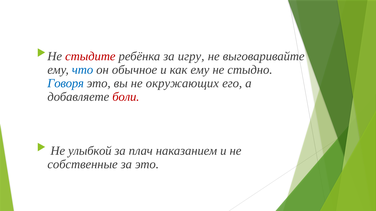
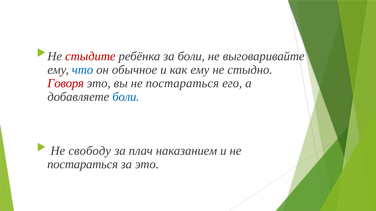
за игру: игру -> боли (191, 56)
Говоря colour: blue -> red (66, 83)
вы не окружающих: окружающих -> постараться (182, 83)
боли colour: red -> blue (126, 97)
улыбкой: улыбкой -> свободу (90, 151)
собственные: собственные -> постараться (83, 165)
